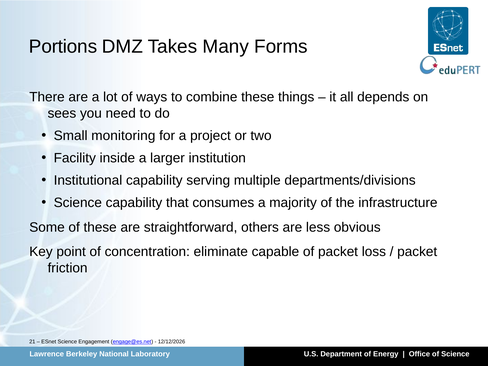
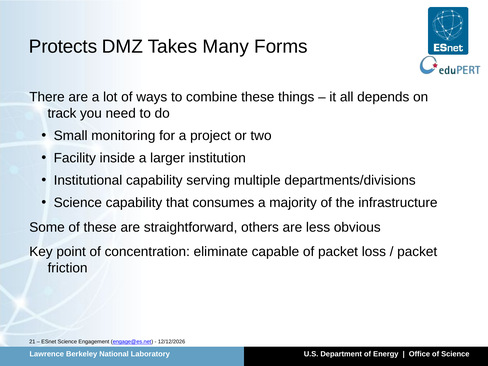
Portions: Portions -> Protects (63, 46)
sees: sees -> track (62, 113)
